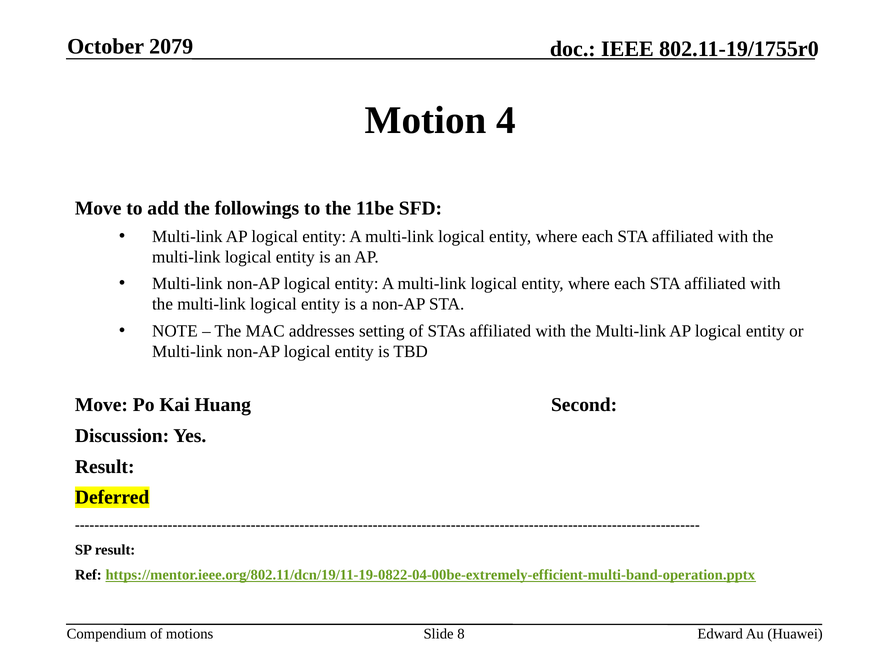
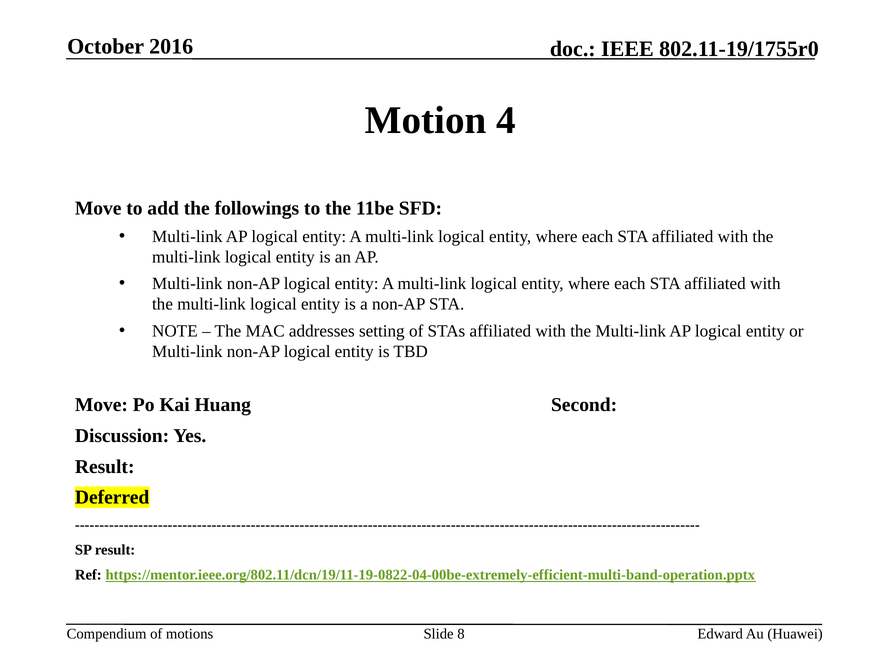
2079: 2079 -> 2016 (171, 47)
